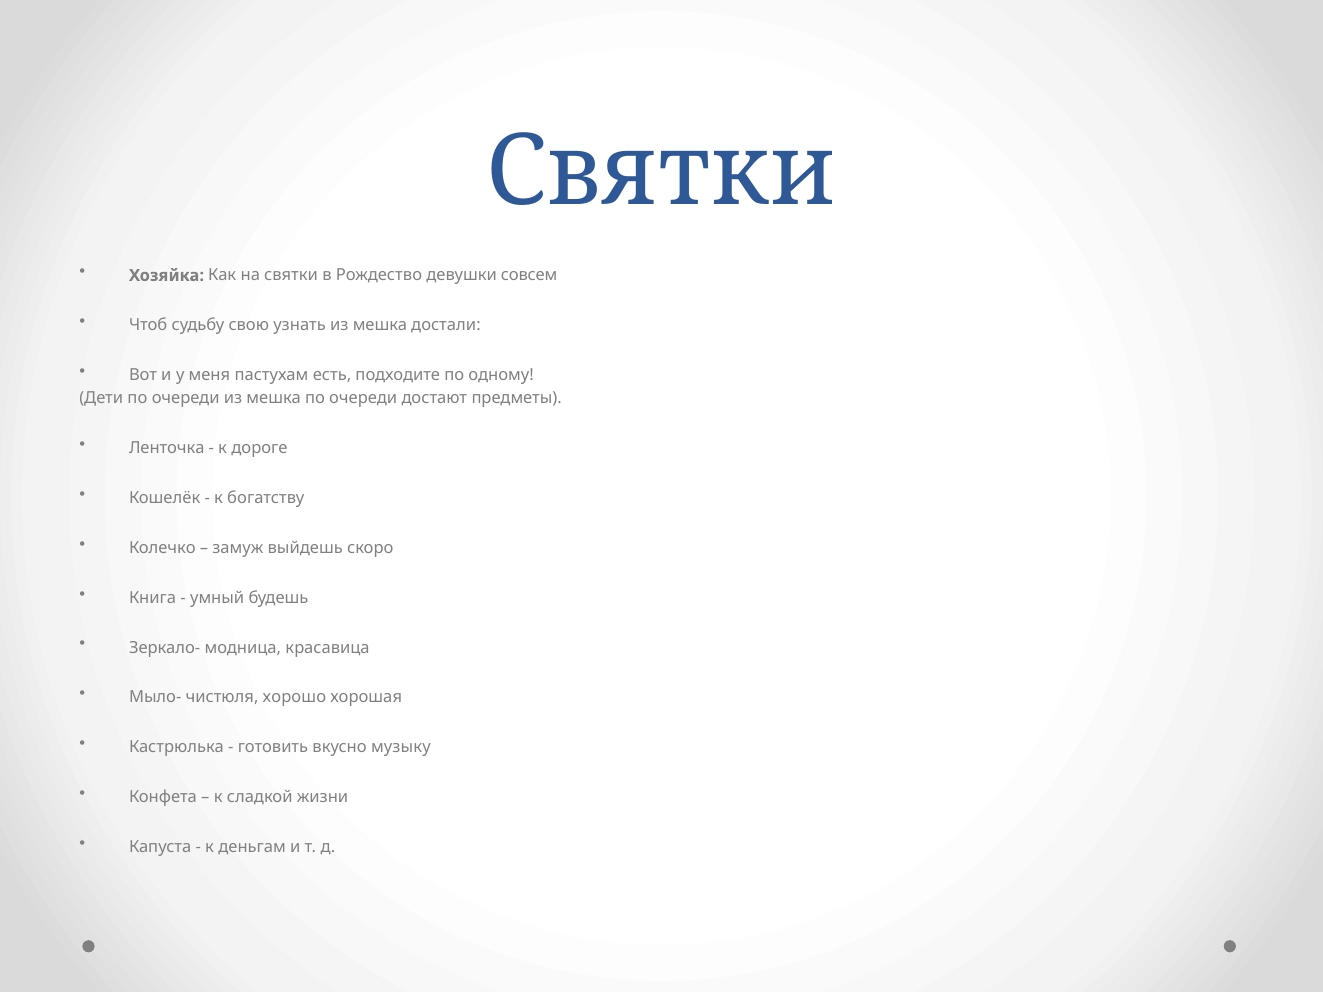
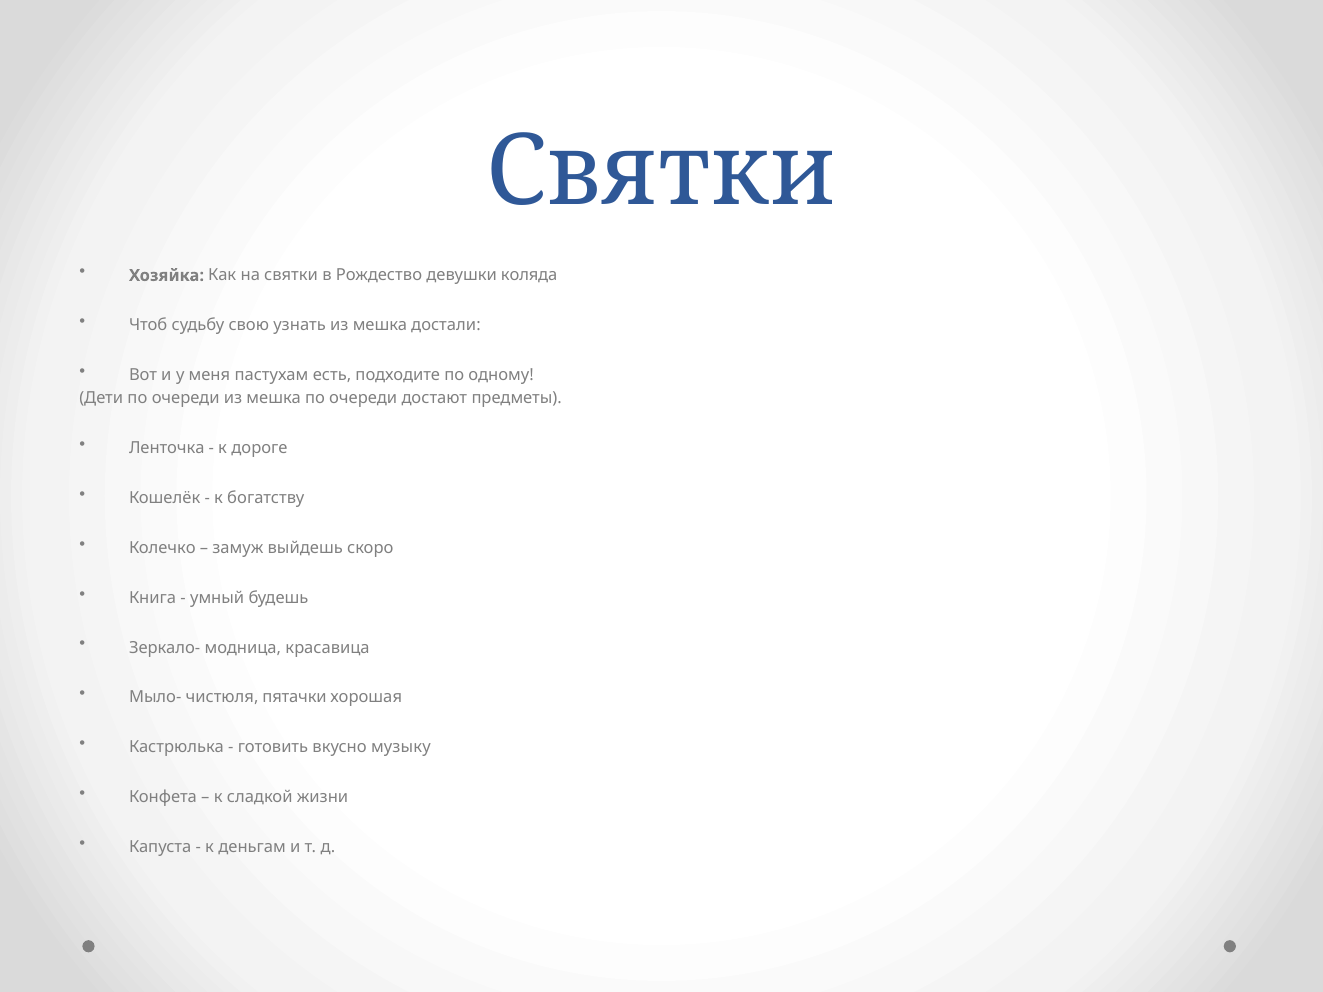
совсем: совсем -> коляда (529, 276)
хорошо: хорошо -> пятачки (295, 698)
